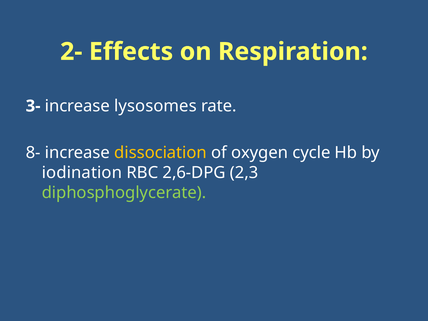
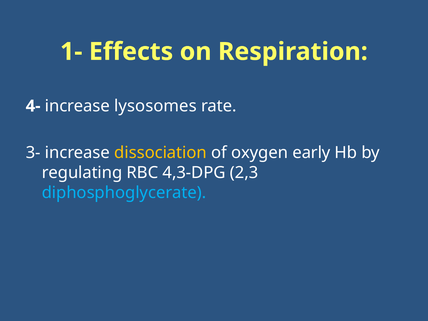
2-: 2- -> 1- (71, 52)
3-: 3- -> 4- (33, 106)
8-: 8- -> 3- (33, 153)
cycle: cycle -> early (311, 153)
iodination: iodination -> regulating (82, 173)
2,6-DPG: 2,6-DPG -> 4,3-DPG (194, 173)
diphosphoglycerate colour: light green -> light blue (124, 193)
